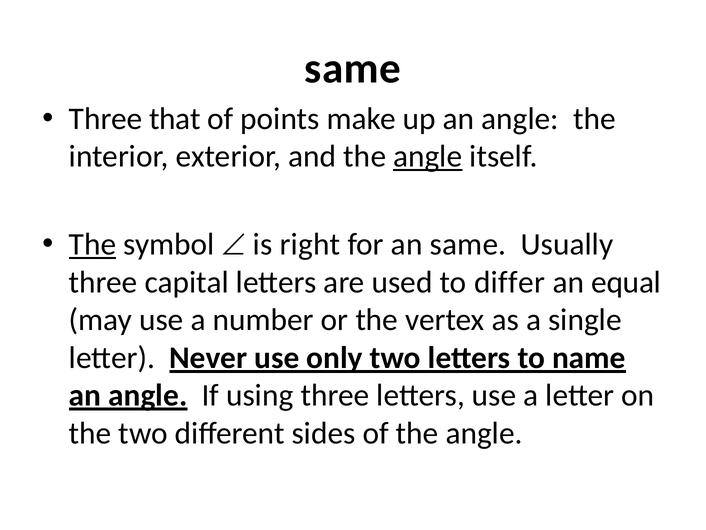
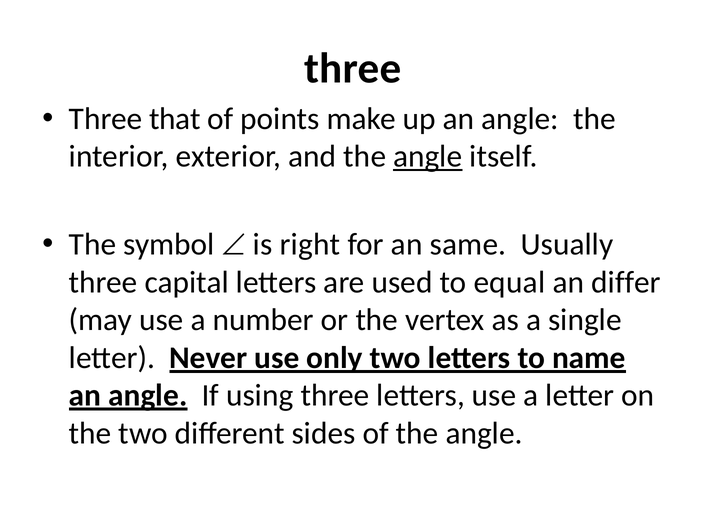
same: same -> three (353, 68)
The underline: present -> none (93, 244)
differ: differ -> equal (510, 282)
equal: equal -> differ (626, 282)
